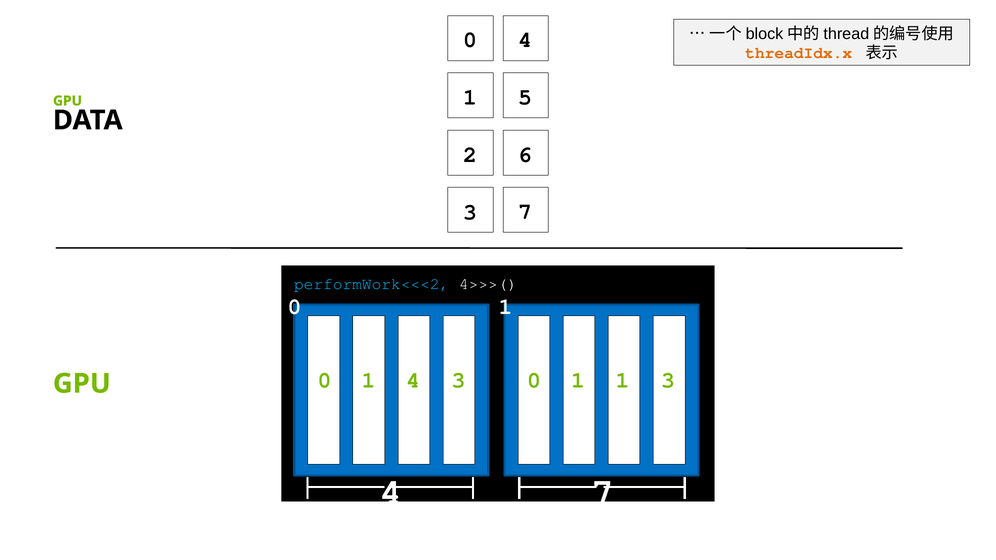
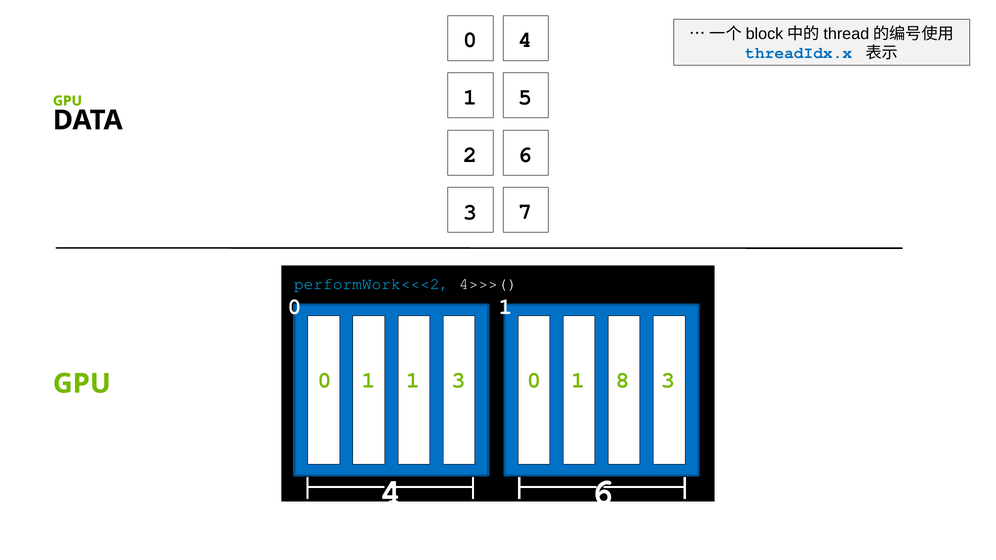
threadIdx.x colour: orange -> blue (799, 53)
1 4: 4 -> 1 (413, 380)
1 1: 1 -> 8 (623, 380)
4 7: 7 -> 6 (603, 492)
